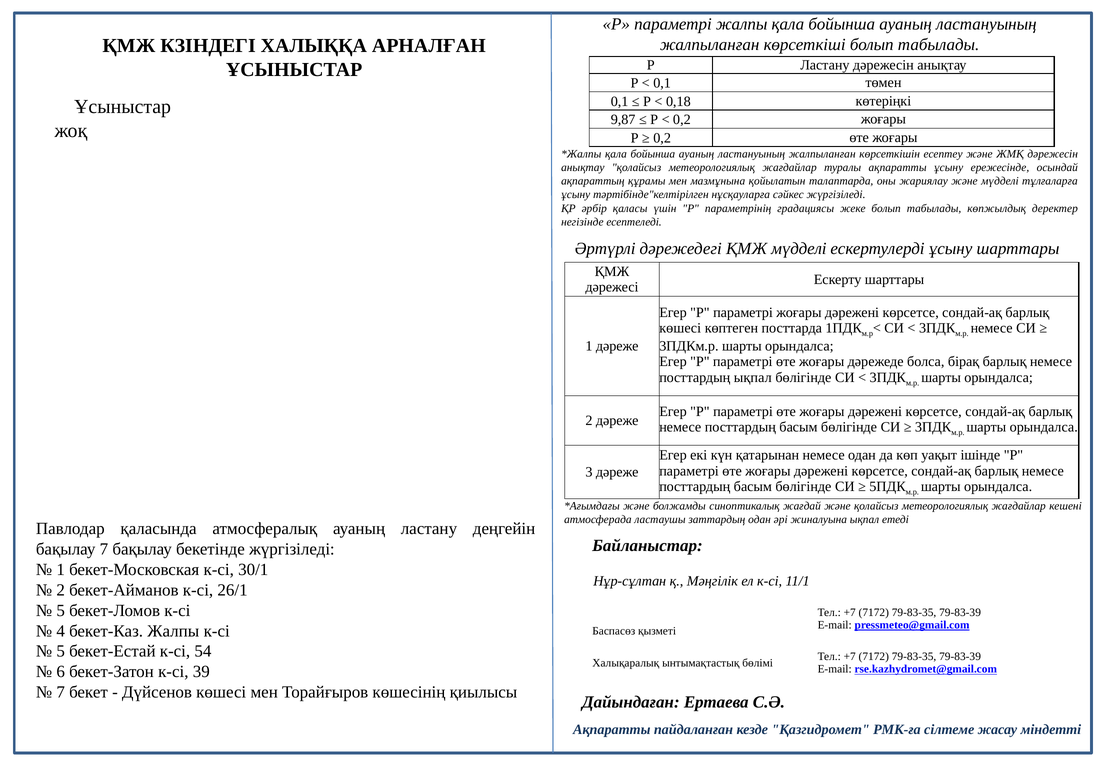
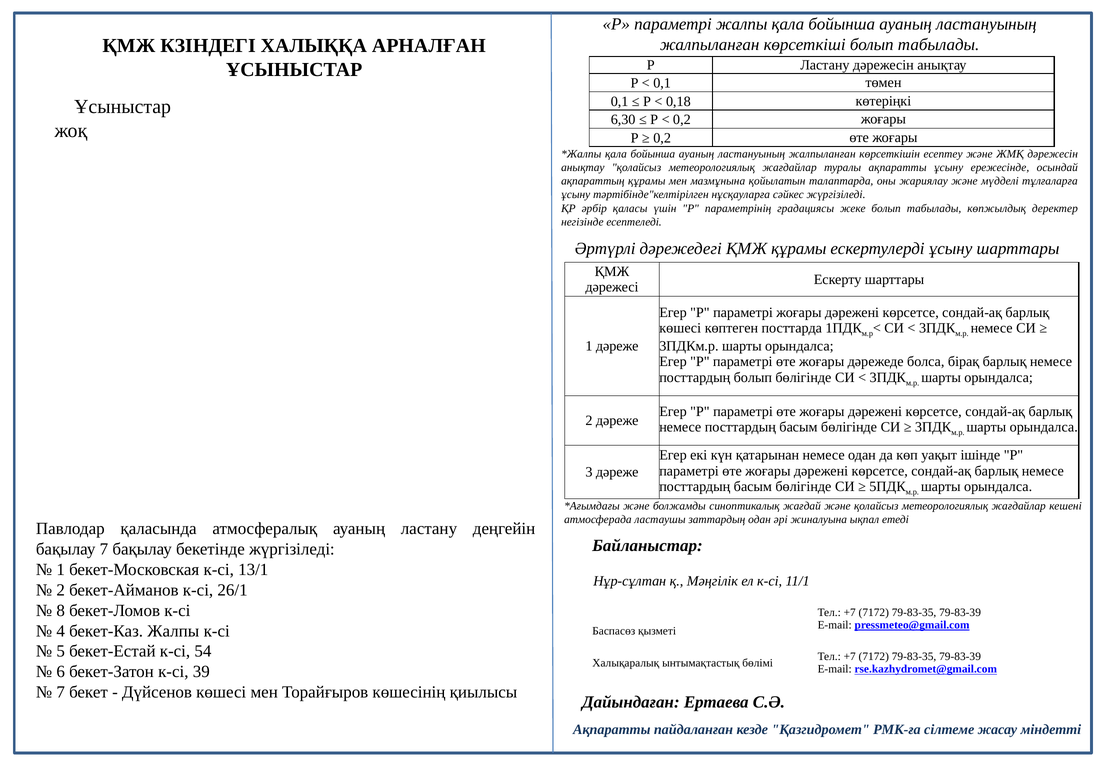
9,87: 9,87 -> 6,30 (623, 120)
ҚМЖ мүдделі: мүдделі -> құрамы (799, 249)
посттардың ықпал: ықпал -> болып (753, 377)
30/1: 30/1 -> 13/1 (253, 569)
5: 5 -> 8 (61, 610)
